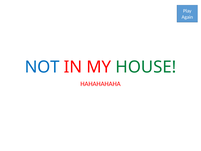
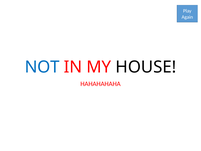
HOUSE colour: green -> black (146, 67)
